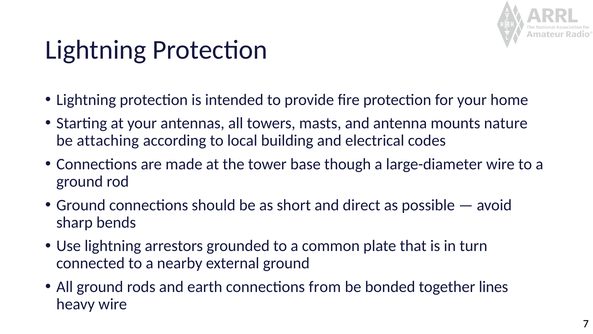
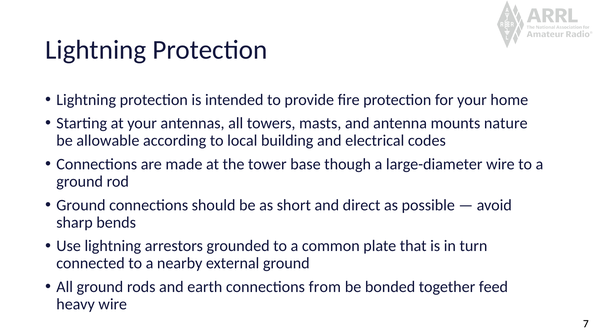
attaching: attaching -> allowable (108, 140)
lines: lines -> feed (493, 287)
